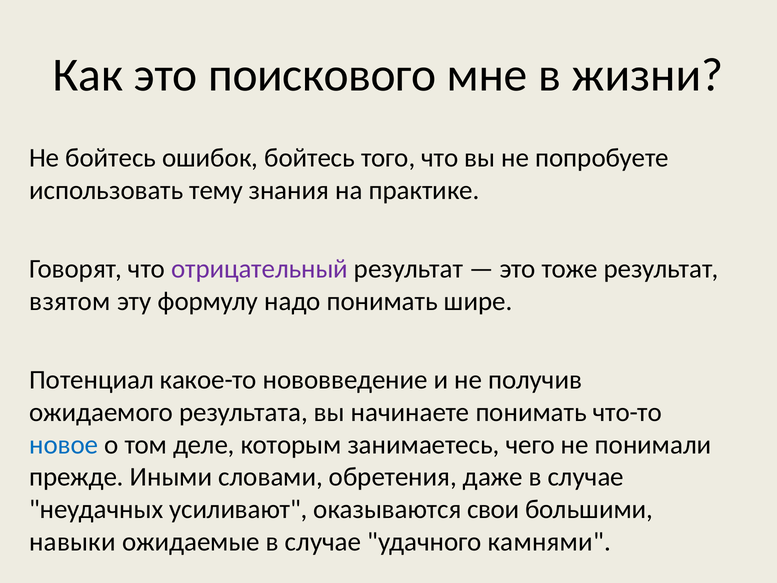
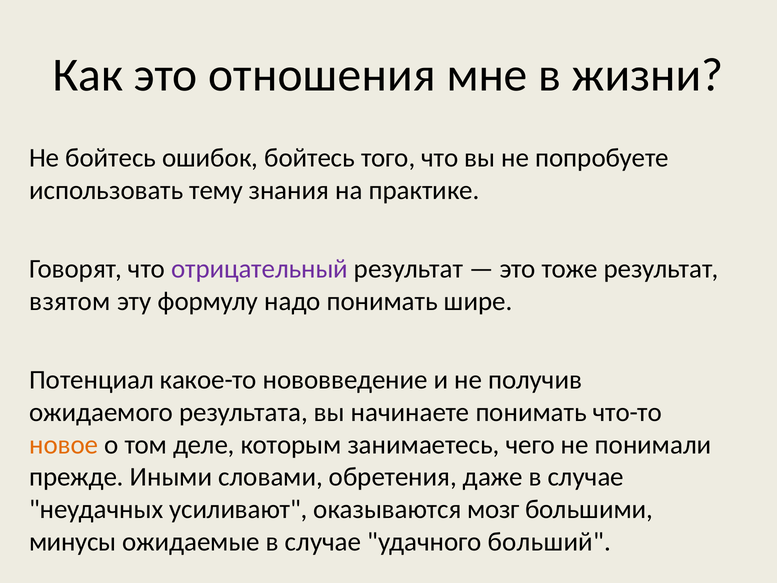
поискового: поискового -> отношения (322, 75)
новое colour: blue -> orange (64, 445)
свои: свои -> мозг (493, 509)
навыки: навыки -> минусы (73, 542)
камнями: камнями -> больший (549, 542)
